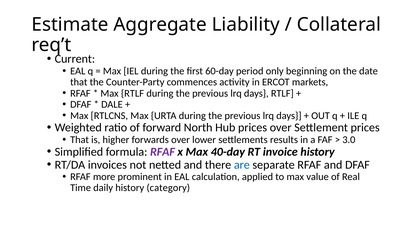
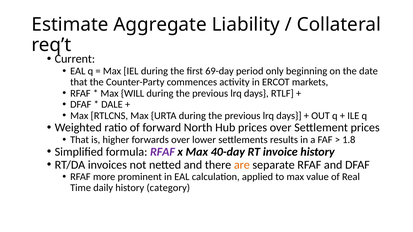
60-day: 60-day -> 69-day (219, 71)
Max RTLF: RTLF -> WILL (133, 93)
3.0: 3.0 -> 1.8 (349, 140)
are colour: blue -> orange (242, 165)
